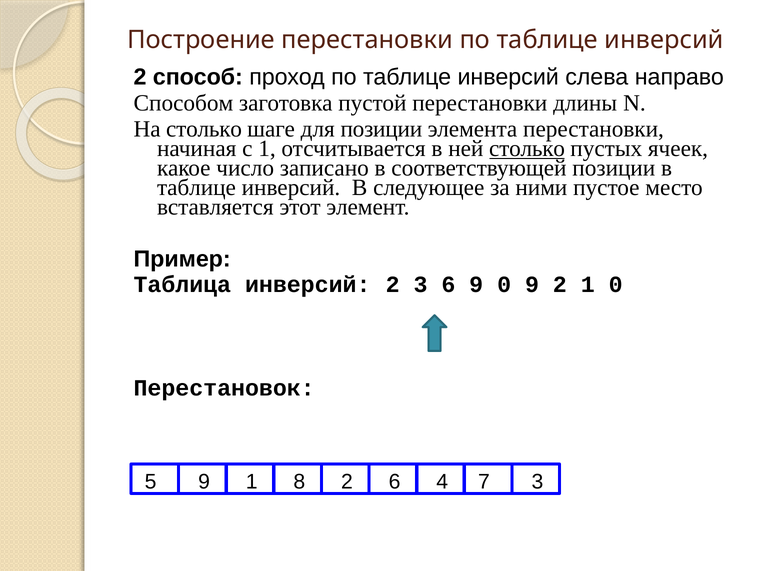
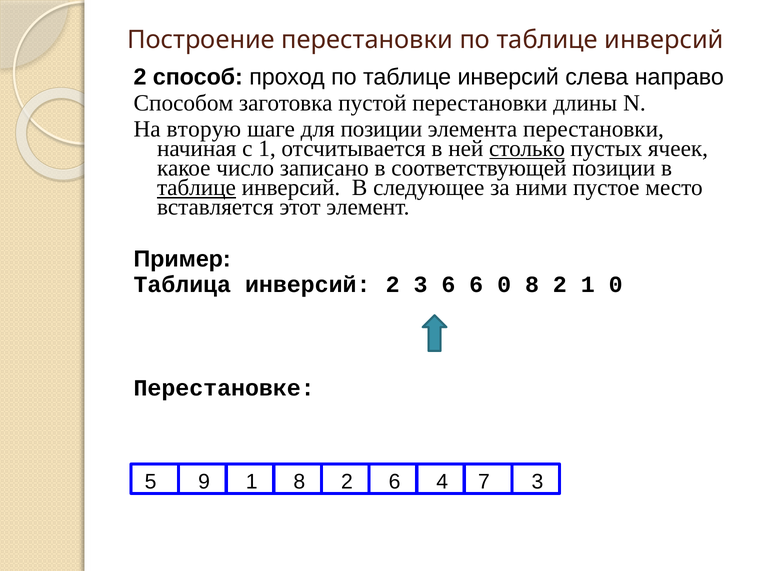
На столько: столько -> вторую (204, 129)
таблице underline: none -> present (197, 188)
6 9: 9 -> 6 (476, 285)
0 9: 9 -> 8 (532, 285)
Перестановок: Перестановок -> Перестановке (224, 389)
